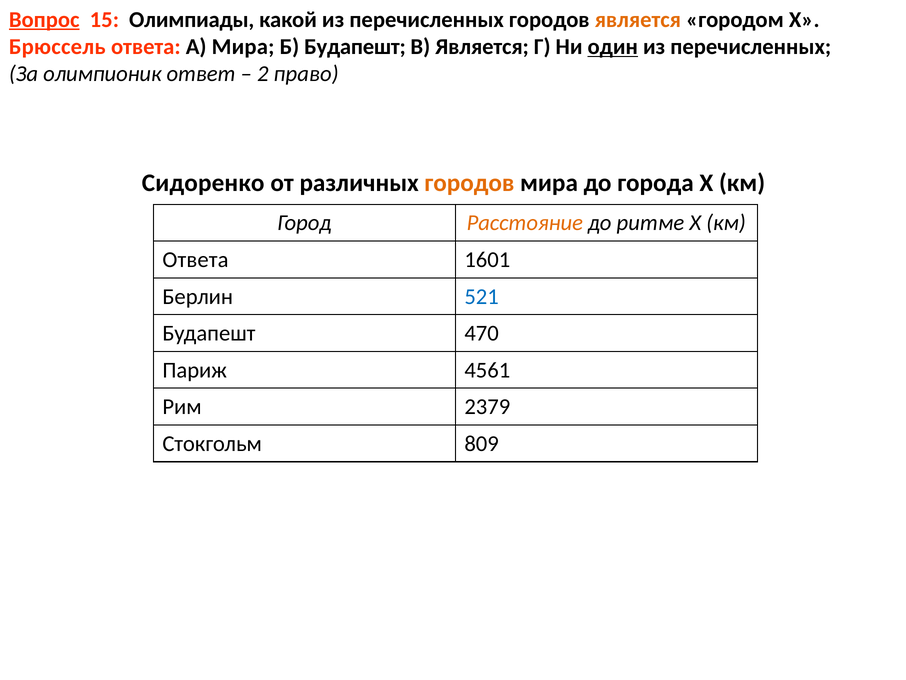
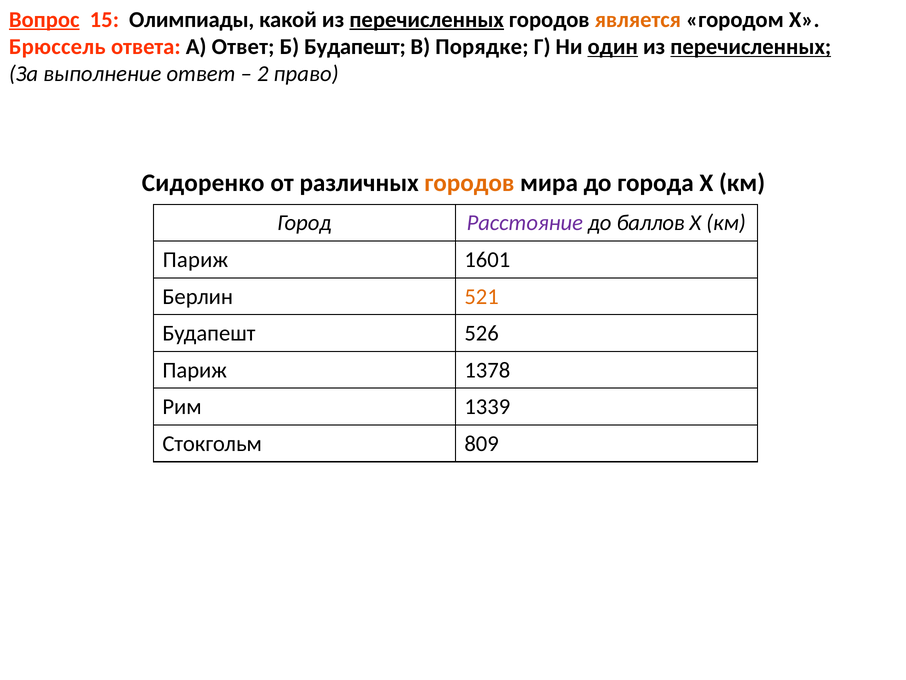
перечисленных underline: none -> present (427, 20)
А Мира: Мира -> Ответ (243, 47)
В Является: Является -> Порядке (482, 47)
перечисленных underline: none -> present (751, 47)
олимпионик: олимпионик -> выполнение (102, 74)
Расстояние colour: orange -> purple (525, 223)
ритме: ритме -> баллов (651, 223)
Ответа: Ответа -> Париж (195, 260)
521 colour: blue -> orange (482, 296)
470: 470 -> 526 (482, 333)
4561: 4561 -> 1378 (487, 370)
2379: 2379 -> 1339 (487, 407)
